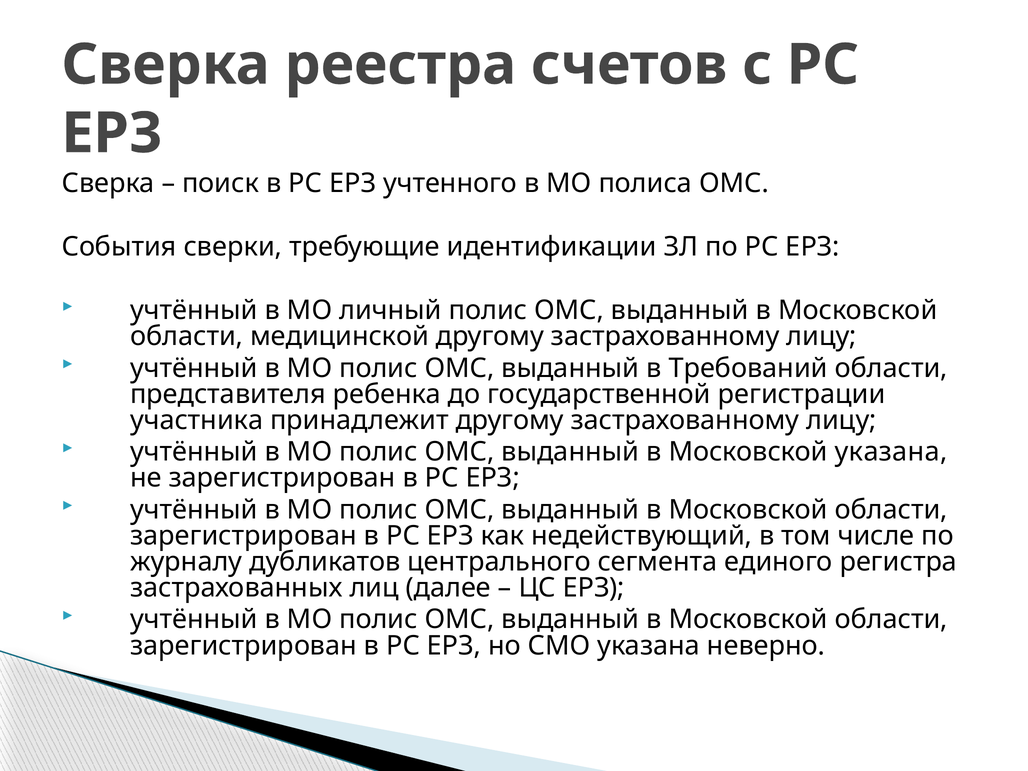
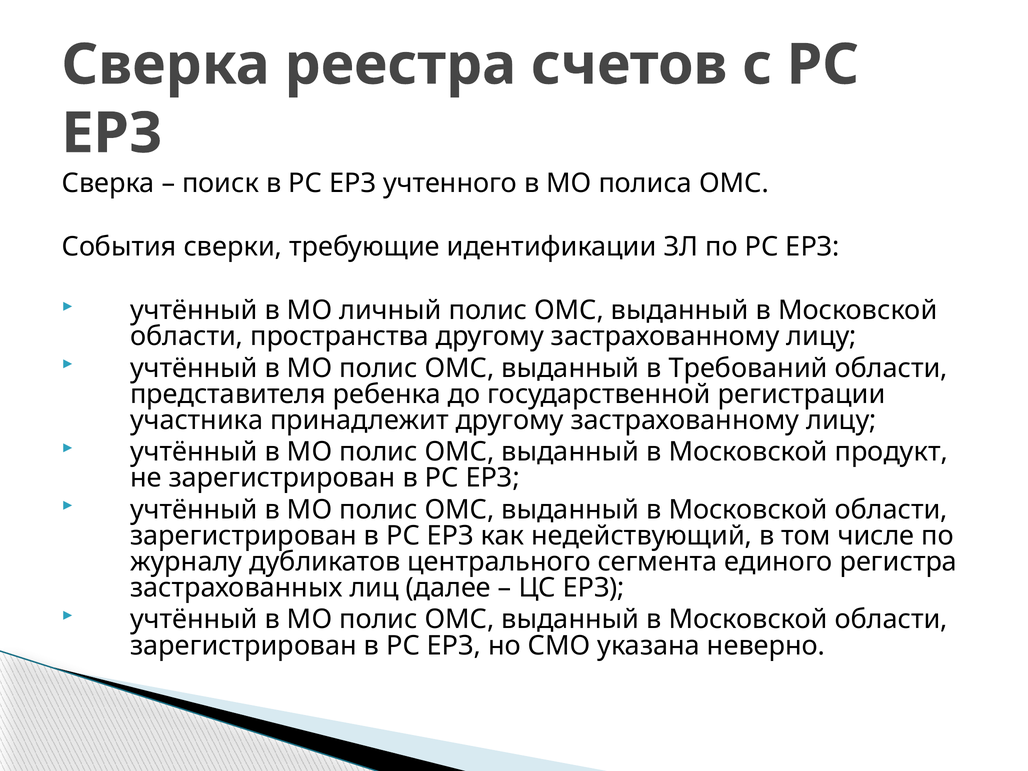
медицинской: медицинской -> пространства (340, 336)
Московской указана: указана -> продукт (891, 452)
